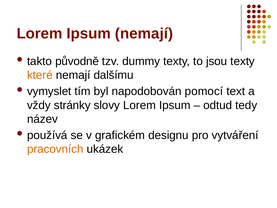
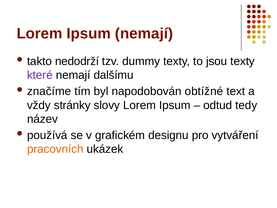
původně: původně -> nedodrží (77, 61)
které colour: orange -> purple (40, 75)
vymyslet: vymyslet -> značíme (49, 91)
pomocí: pomocí -> obtížné (204, 91)
